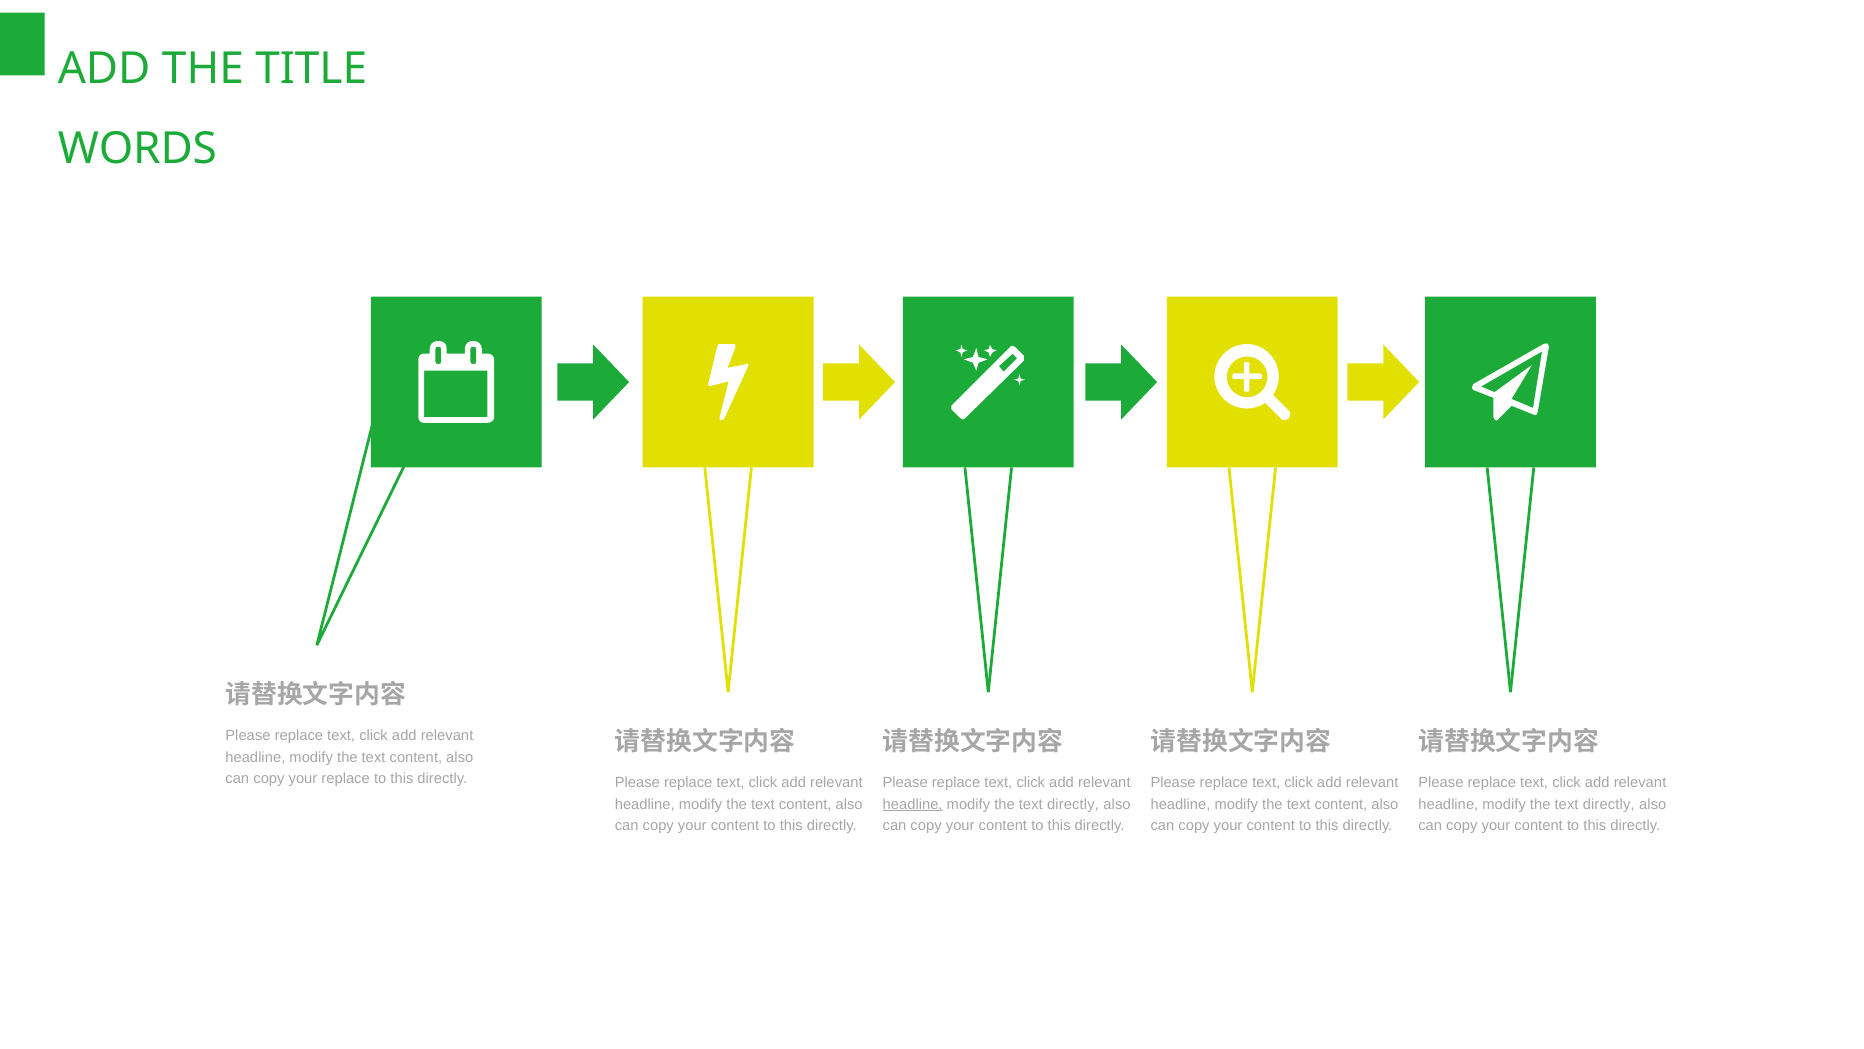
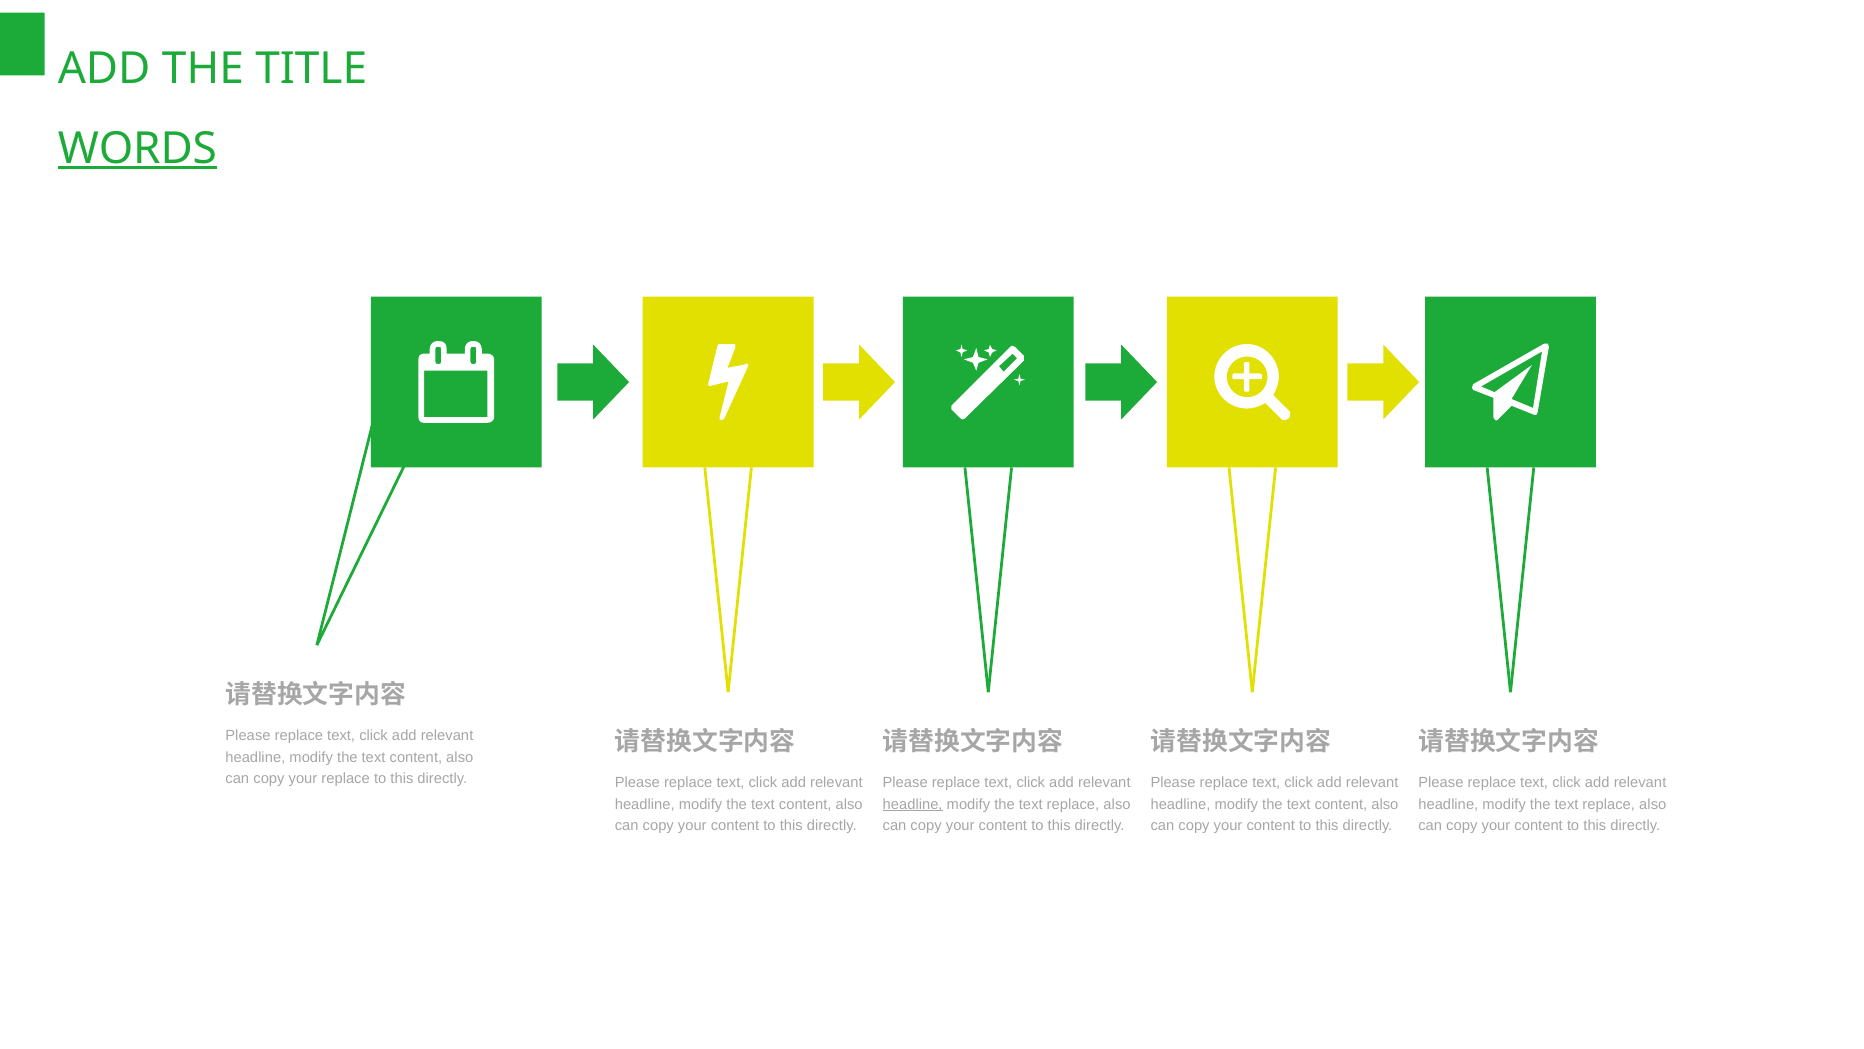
WORDS underline: none -> present (137, 148)
directly: directly -> replace (1073, 804)
directly: directly -> replace (1609, 804)
